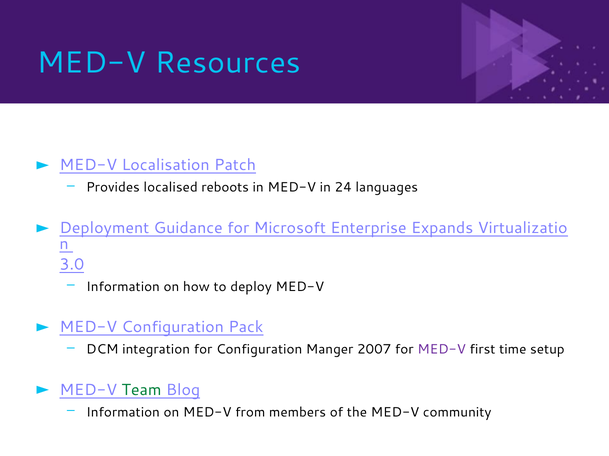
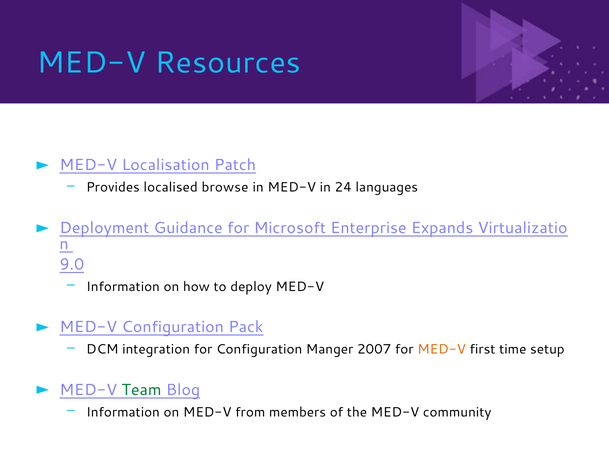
reboots: reboots -> browse (225, 188)
3.0: 3.0 -> 9.0 (72, 265)
MED-V colour: purple -> orange (442, 350)
